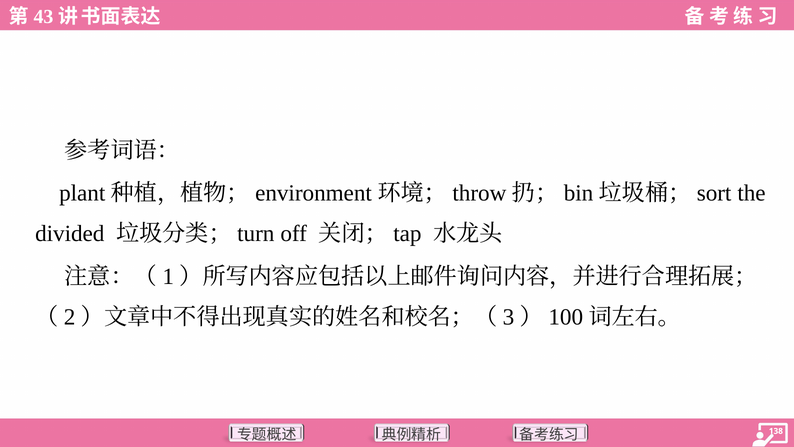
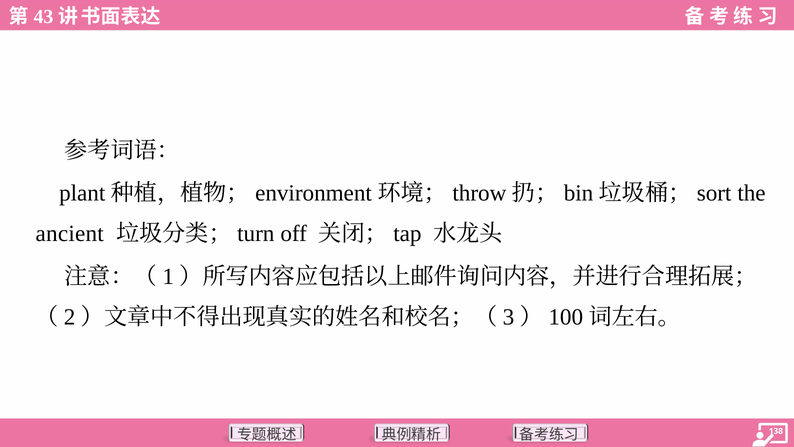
divided: divided -> ancient (70, 233)
